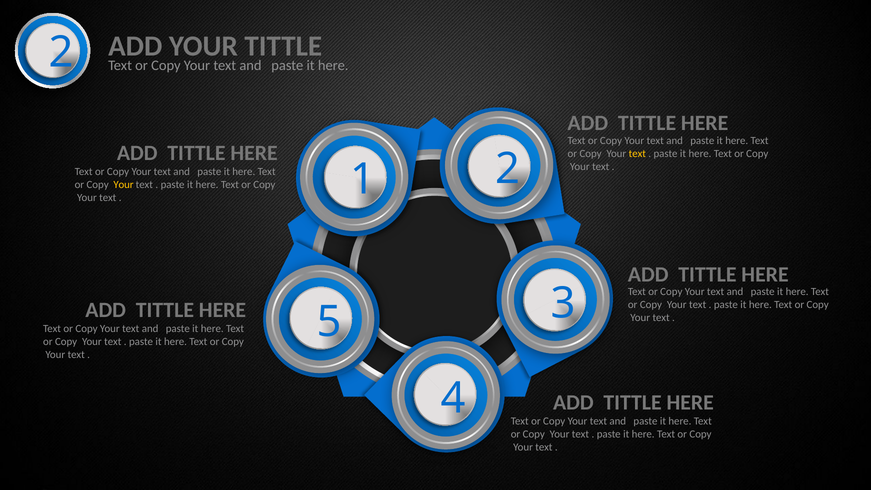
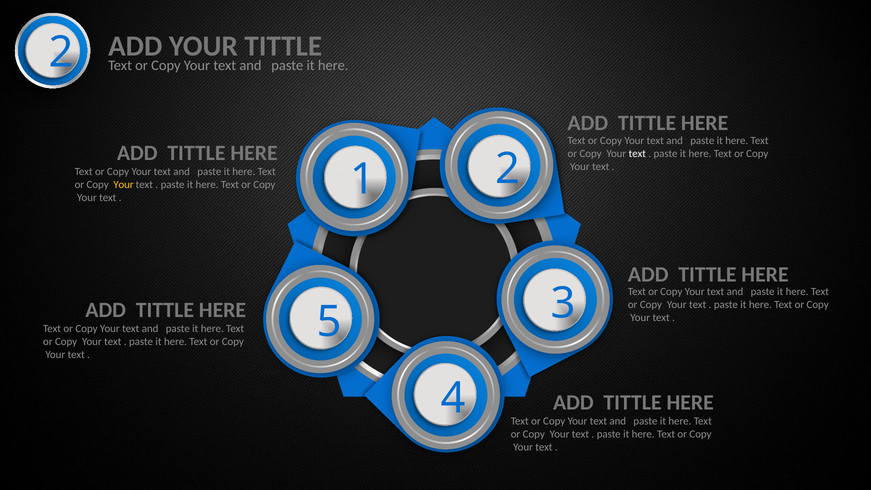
text colour: yellow -> white (637, 154)
